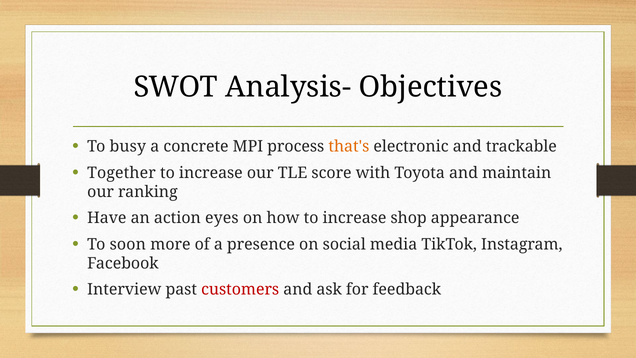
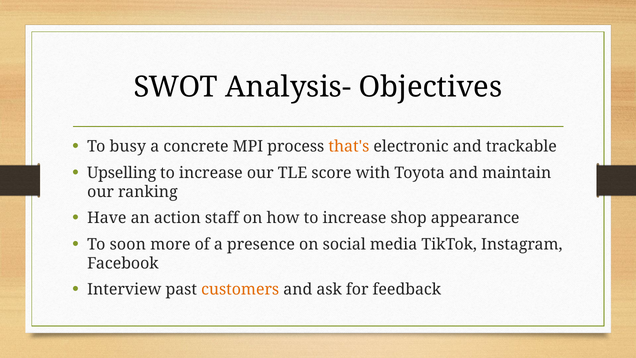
Together: Together -> Upselling (122, 173)
eyes: eyes -> staff (222, 218)
customers colour: red -> orange (240, 290)
